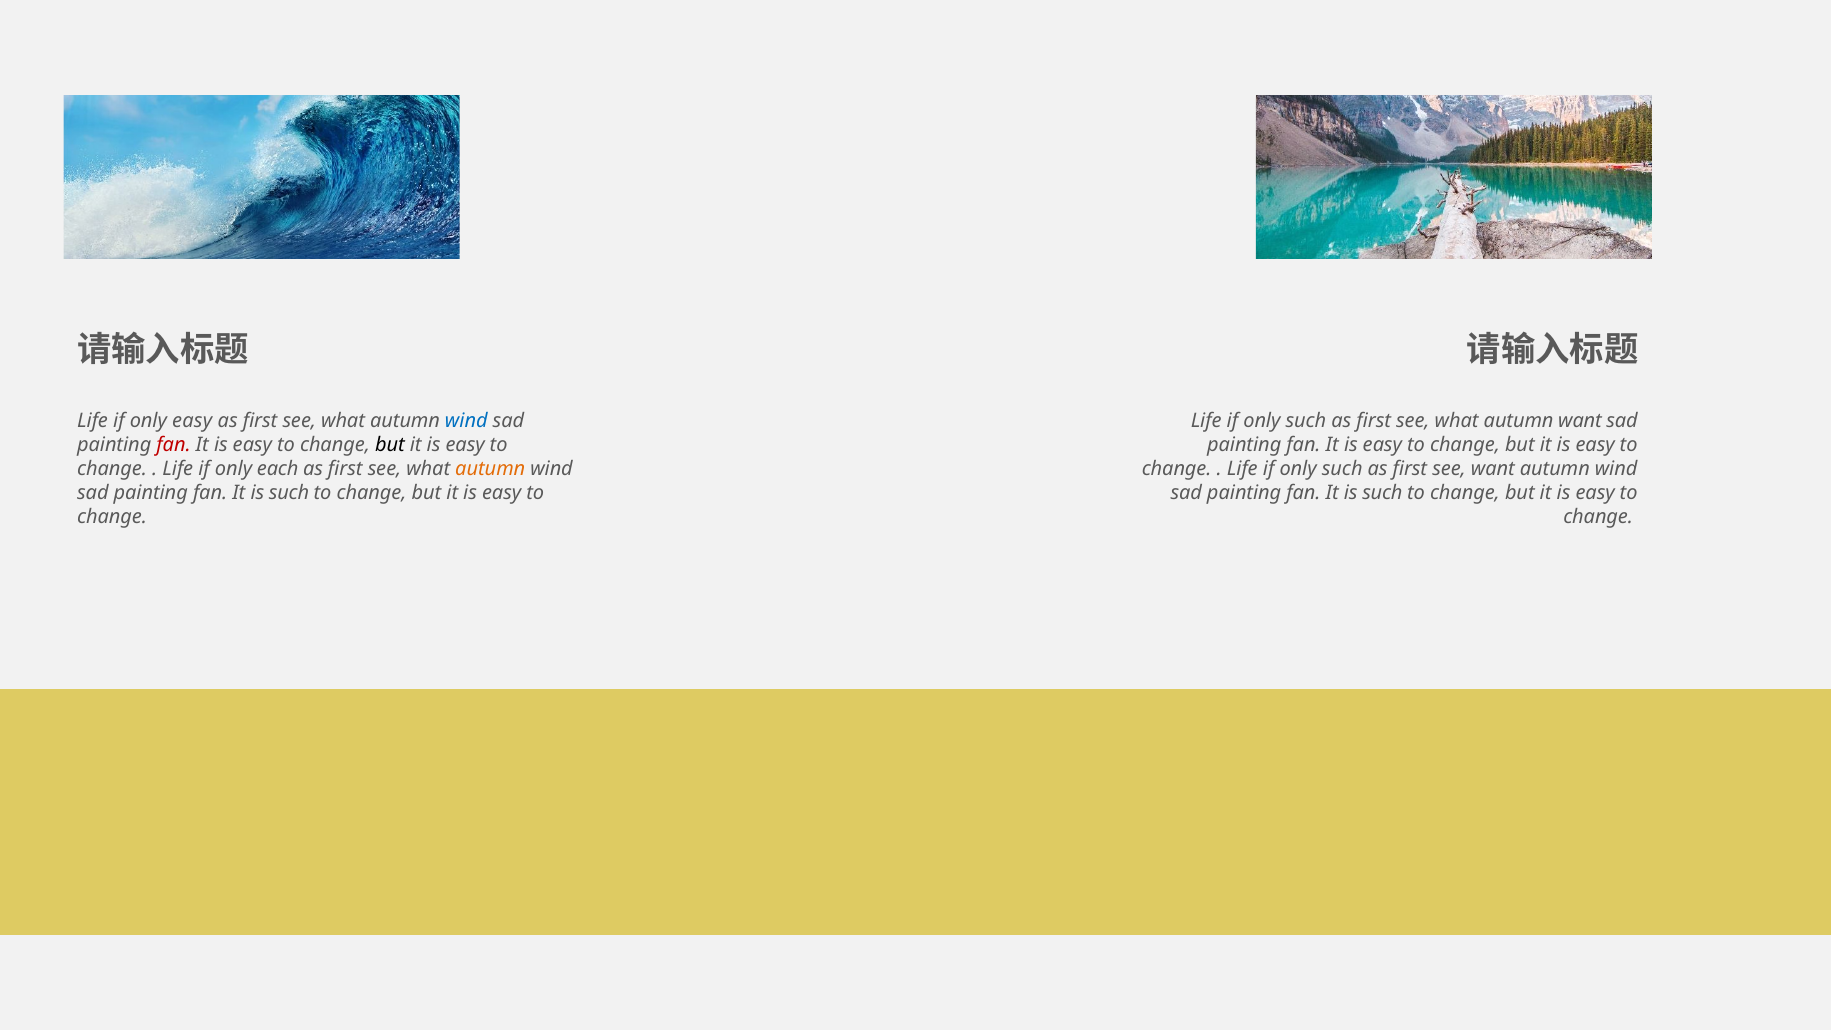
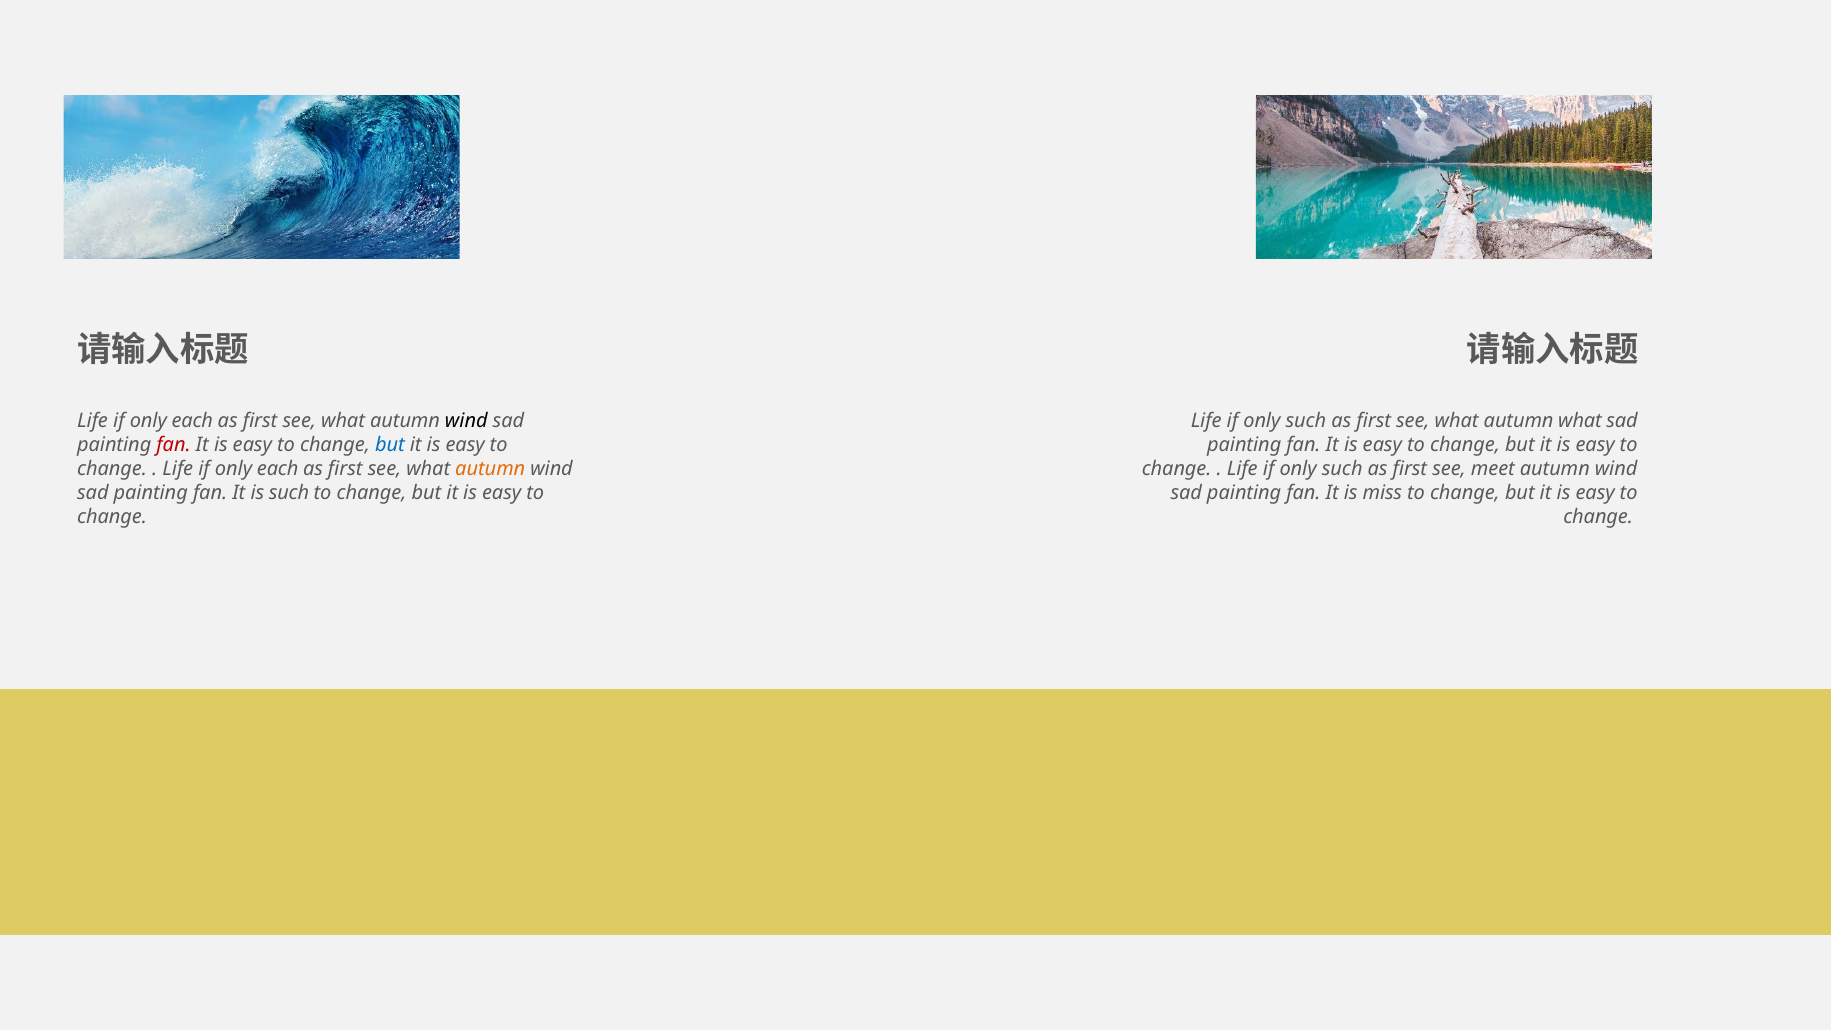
easy: easy -> each (192, 421)
wind colour: blue -> black (466, 421)
autumn want: want -> what (1580, 421)
but colour: black -> blue (390, 445)
see want: want -> meet (1493, 469)
such: such -> miss (1382, 493)
